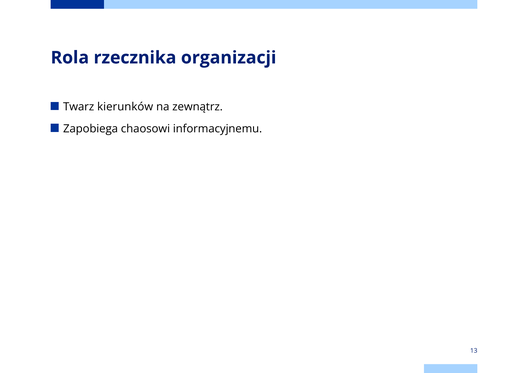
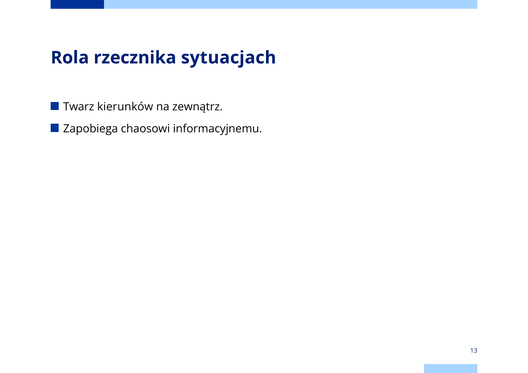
organizacji: organizacji -> sytuacjach (229, 58)
